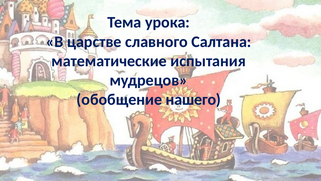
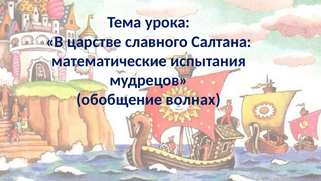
нашего: нашего -> волнах (193, 99)
